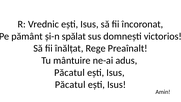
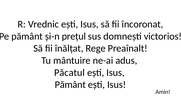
spălat: spălat -> prețul (74, 36)
Păcatul: Păcatul -> Pământ (70, 84)
